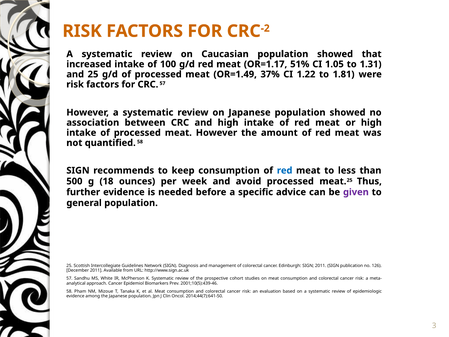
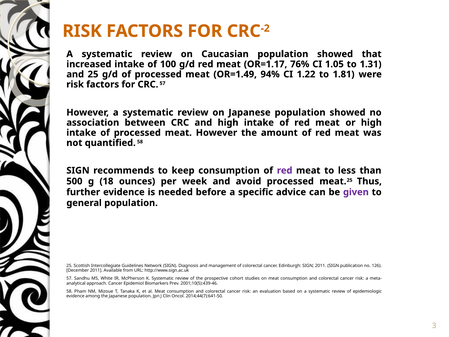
51%: 51% -> 76% (300, 64)
37%: 37% -> 94% (270, 74)
red colour: blue -> purple (285, 170)
